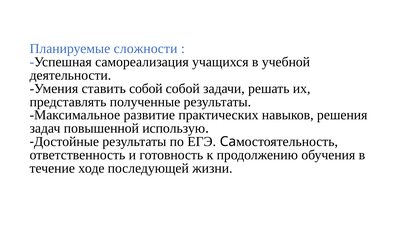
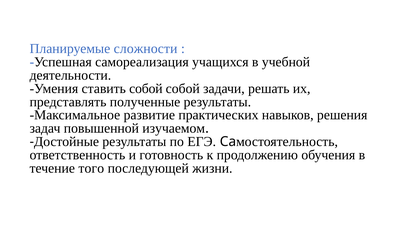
использую: использую -> изучаемом (174, 128)
ходе: ходе -> того (91, 168)
